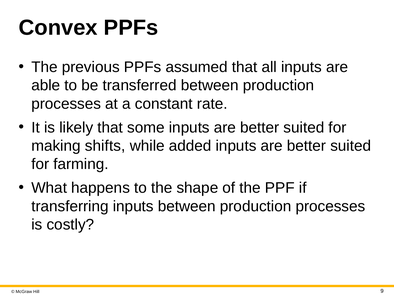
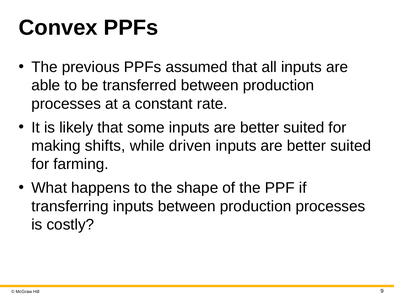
added: added -> driven (190, 146)
